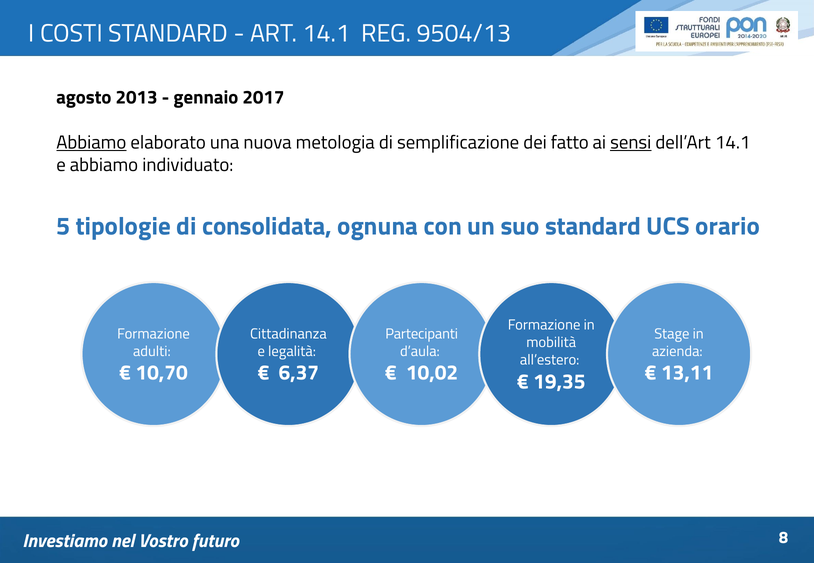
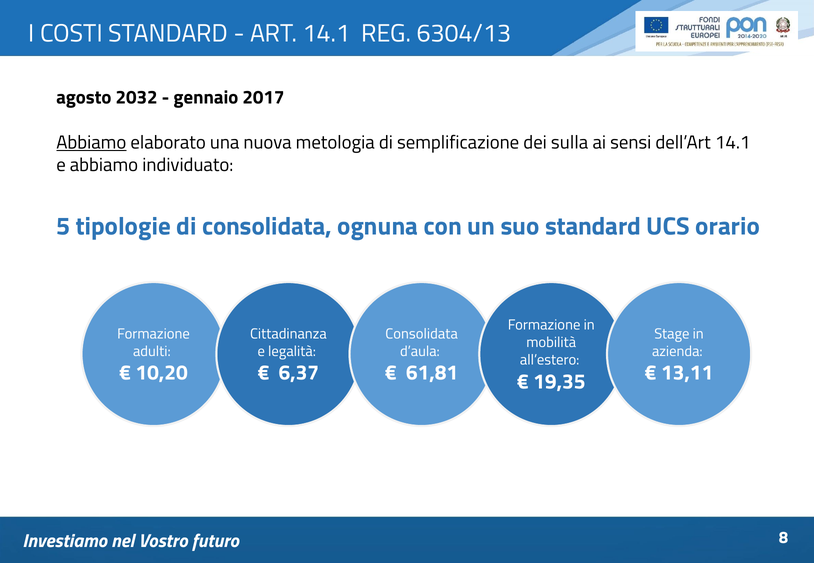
9504/13: 9504/13 -> 6304/13 (464, 33)
2013: 2013 -> 2032 (137, 98)
fatto: fatto -> sulla (570, 143)
sensi underline: present -> none (631, 143)
Partecipanti: Partecipanti -> Consolidata (422, 334)
10,70: 10,70 -> 10,20 (162, 373)
10,02: 10,02 -> 61,81 (432, 373)
